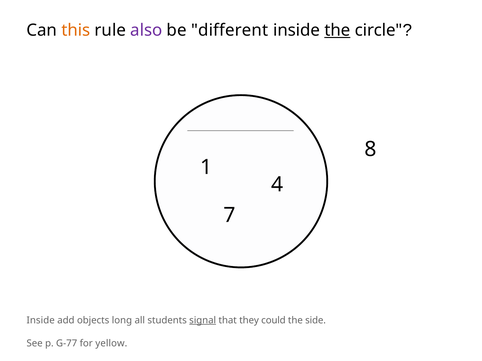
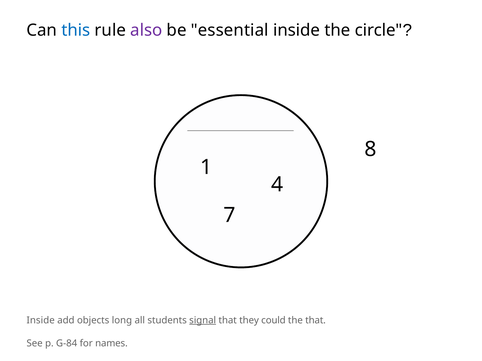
this colour: orange -> blue (76, 30)
different: different -> essential (230, 30)
the underline: present -> none (337, 30)
the side: side -> that (316, 321)
G-77: G-77 -> G-84 (67, 344)
yellow: yellow -> names (111, 344)
